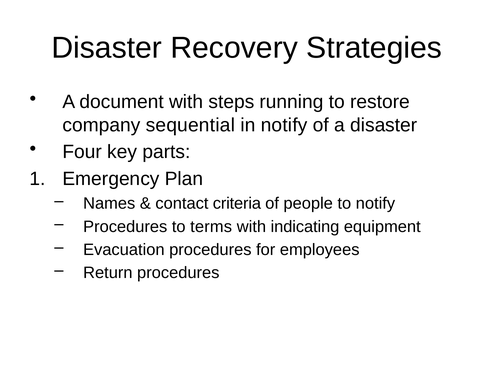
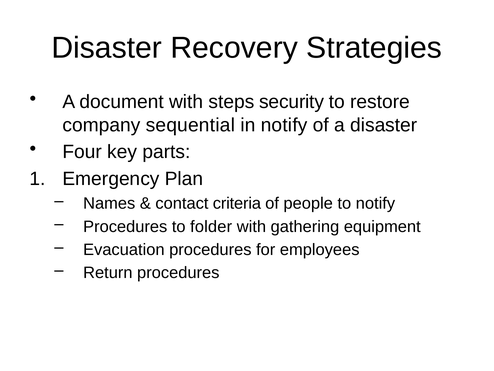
running: running -> security (292, 102)
terms: terms -> folder (211, 226)
indicating: indicating -> gathering (305, 226)
